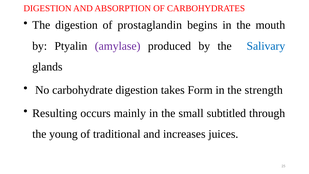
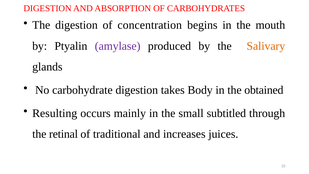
prostaglandin: prostaglandin -> concentration (150, 25)
Salivary colour: blue -> orange (266, 46)
Form: Form -> Body (200, 90)
strength: strength -> obtained (264, 90)
young: young -> retinal (63, 134)
